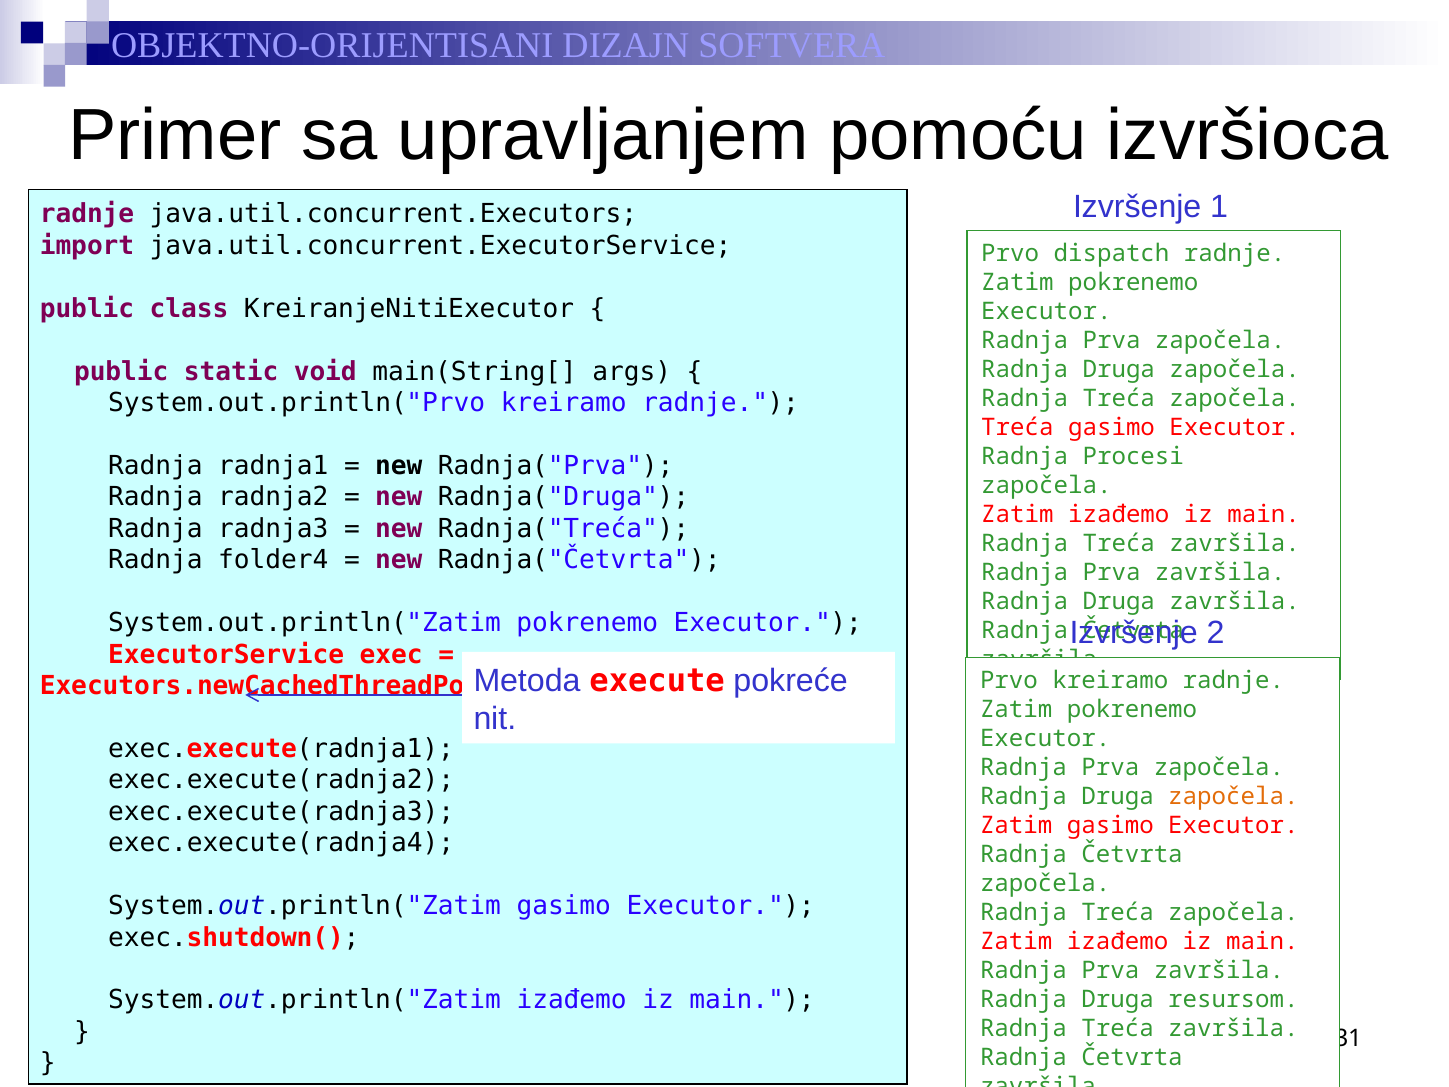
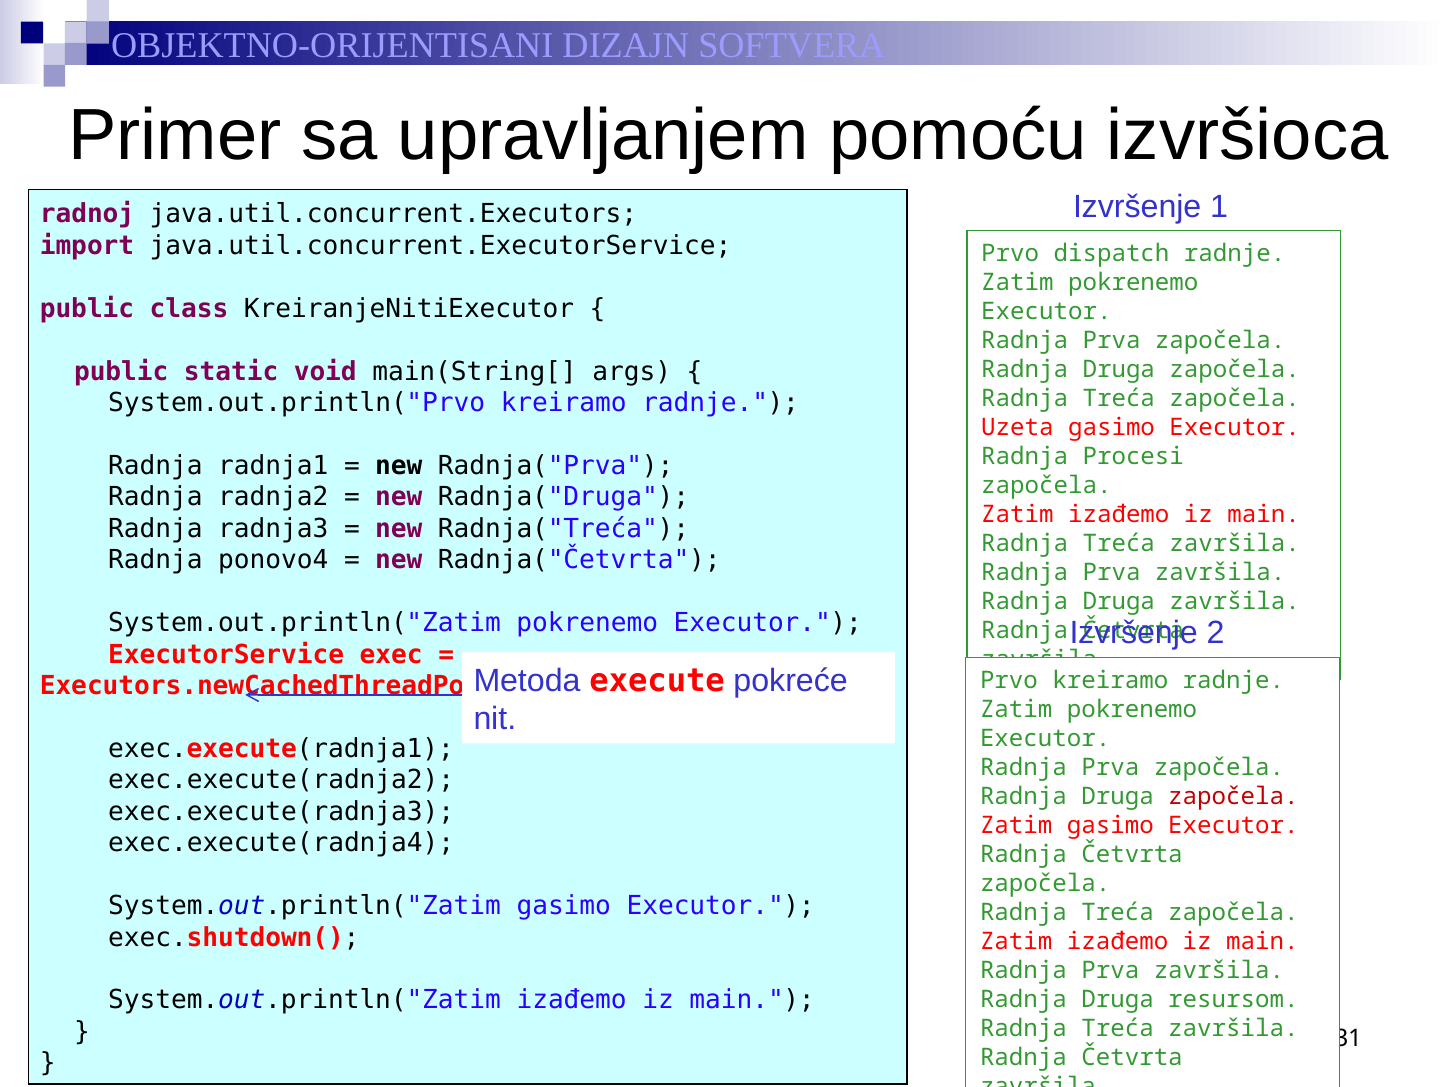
radnje: radnje -> radnoj (87, 214)
Treća: Treća -> Uzeta (1017, 428)
folder4: folder4 -> ponovo4 (273, 560)
započela colour: orange -> red (1233, 797)
